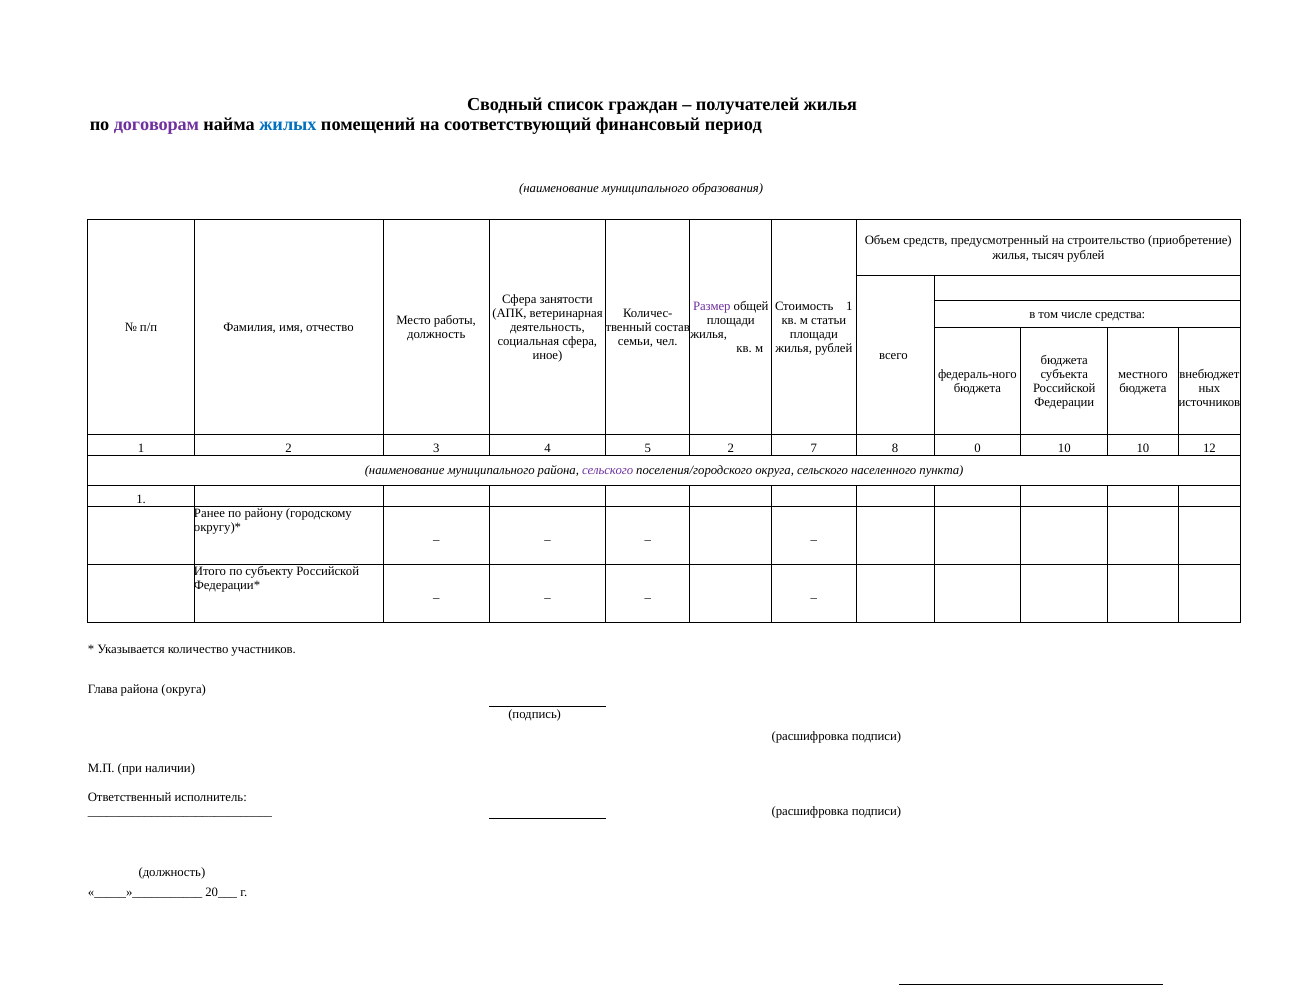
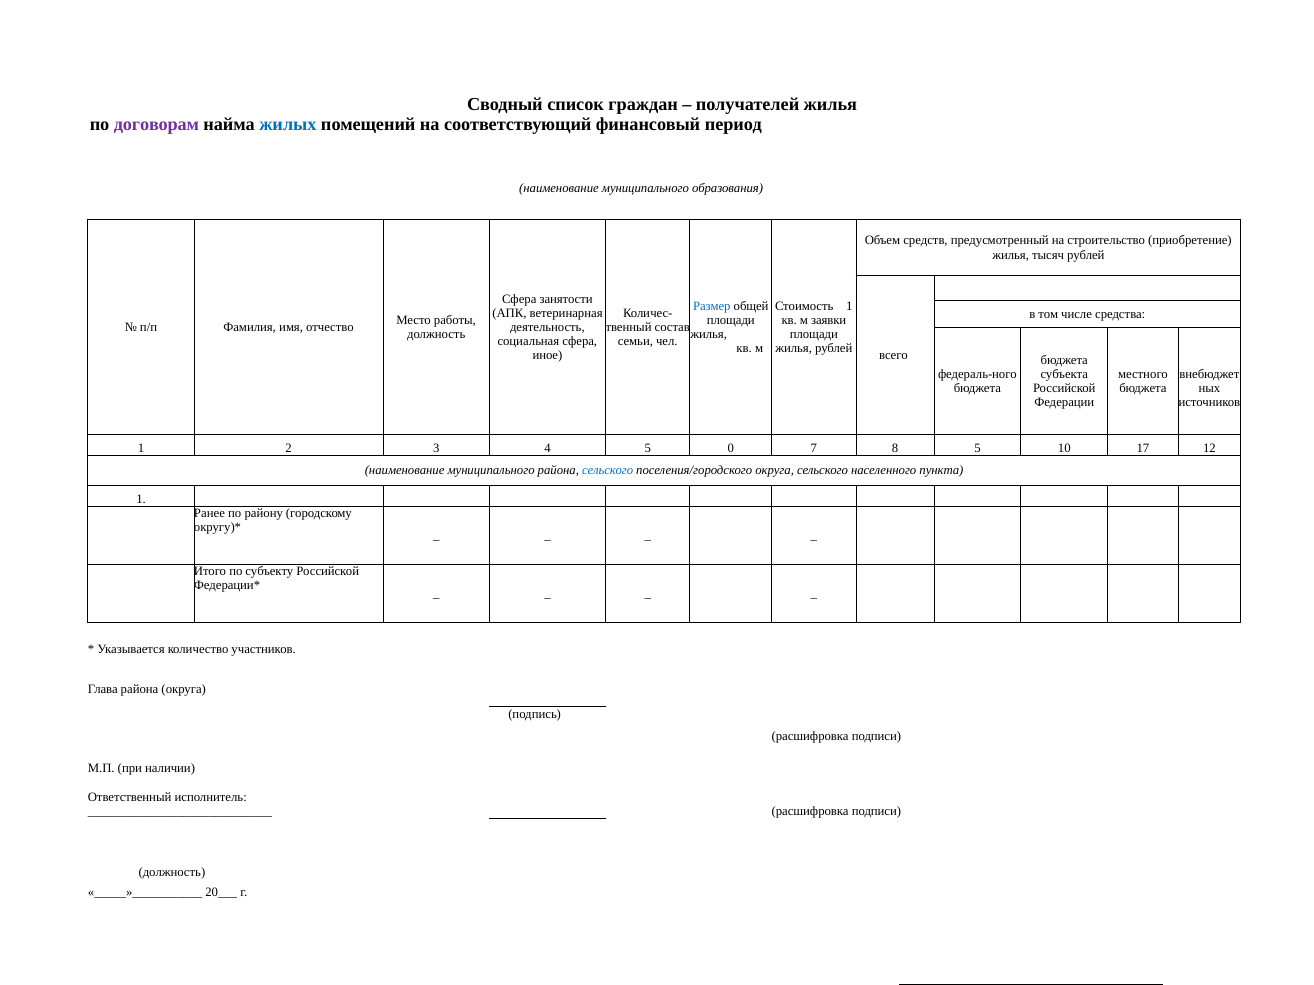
Размер colour: purple -> blue (712, 306)
статьи: статьи -> заявки (829, 320)
5 2: 2 -> 0 (731, 448)
8 0: 0 -> 5 (977, 448)
10 10: 10 -> 17 (1143, 448)
сельского colour: purple -> blue (608, 471)
